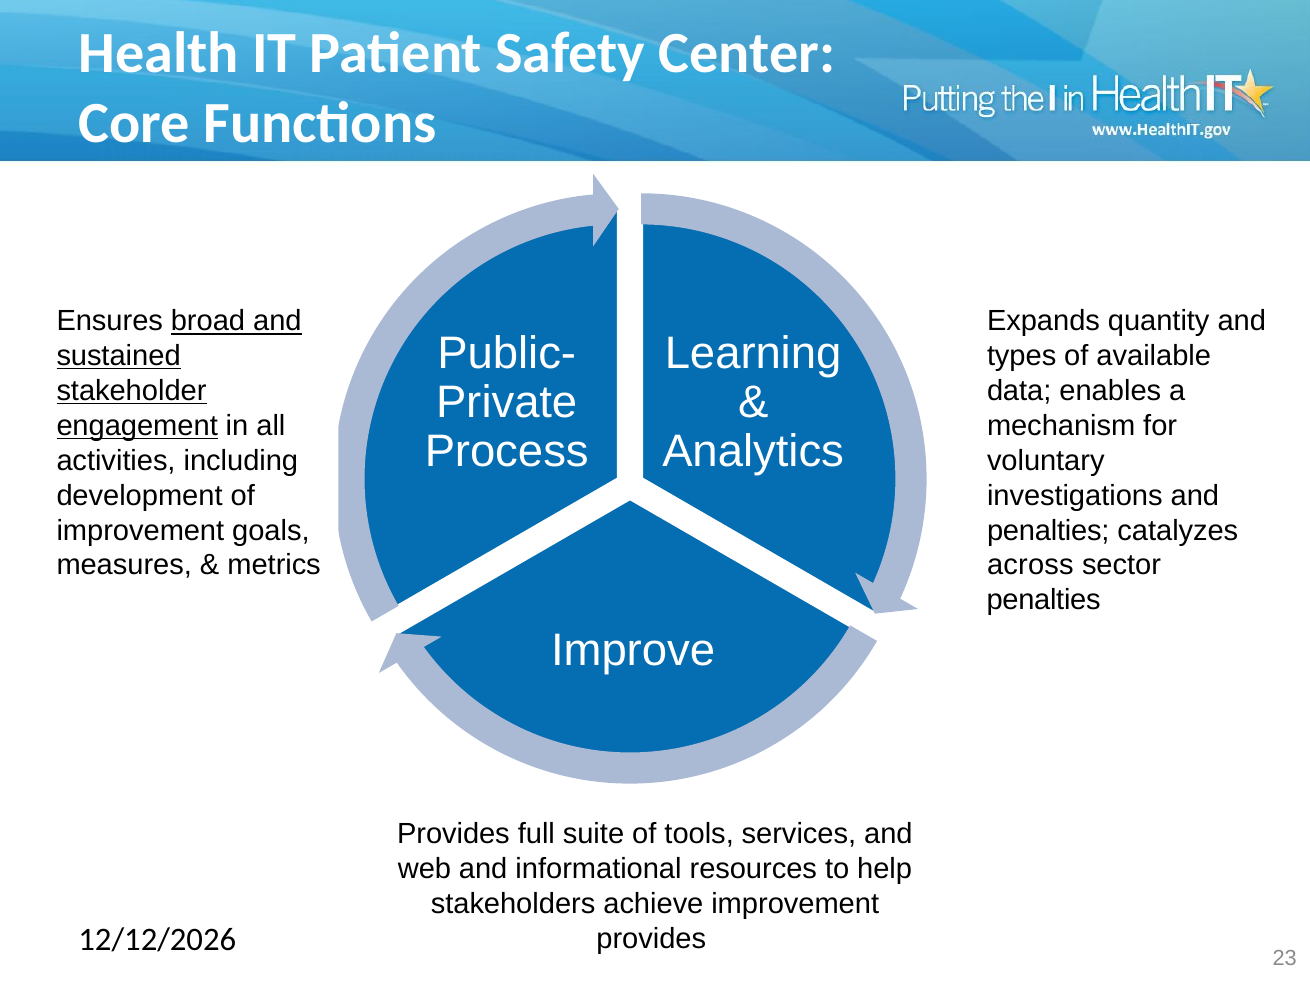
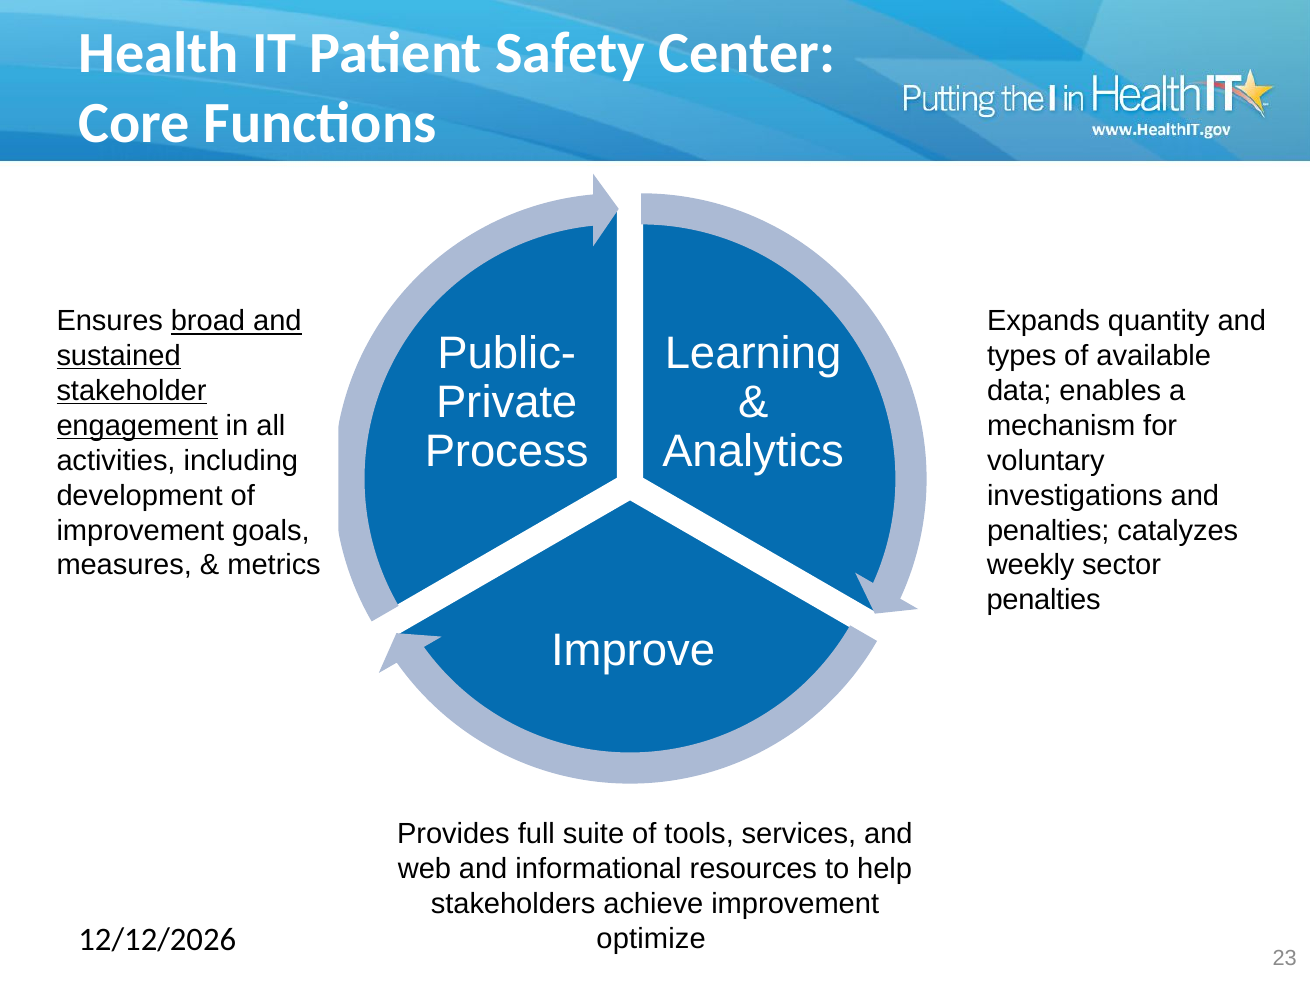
across: across -> weekly (1031, 565)
provides: provides -> optimize (651, 938)
